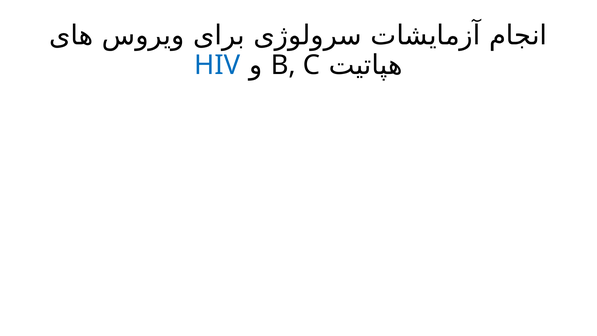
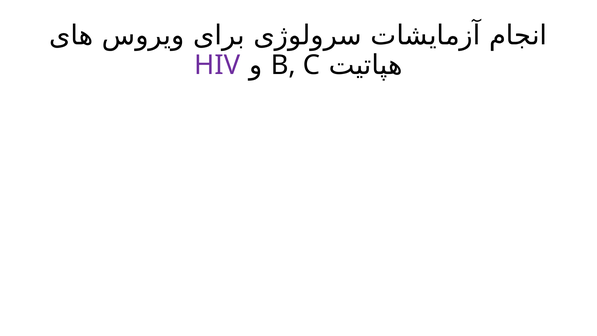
HIV colour: blue -> purple (217, 65)
